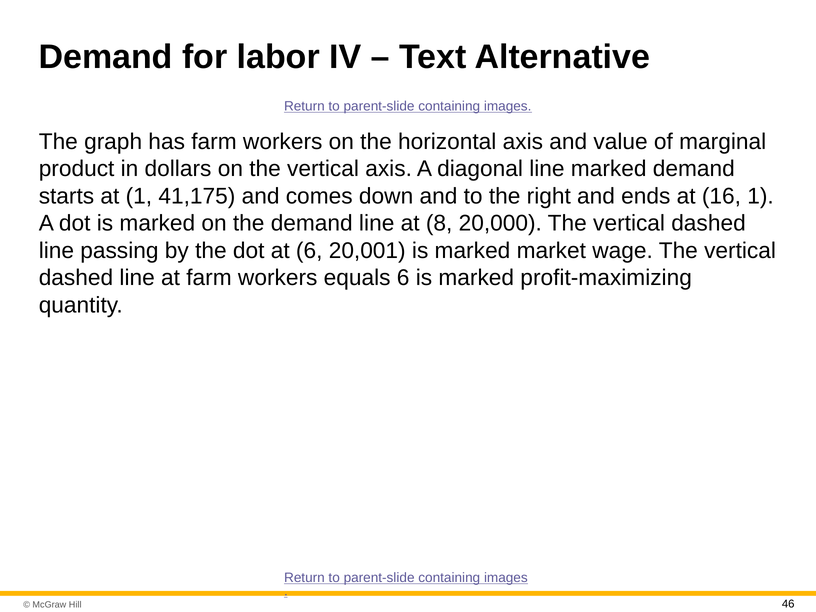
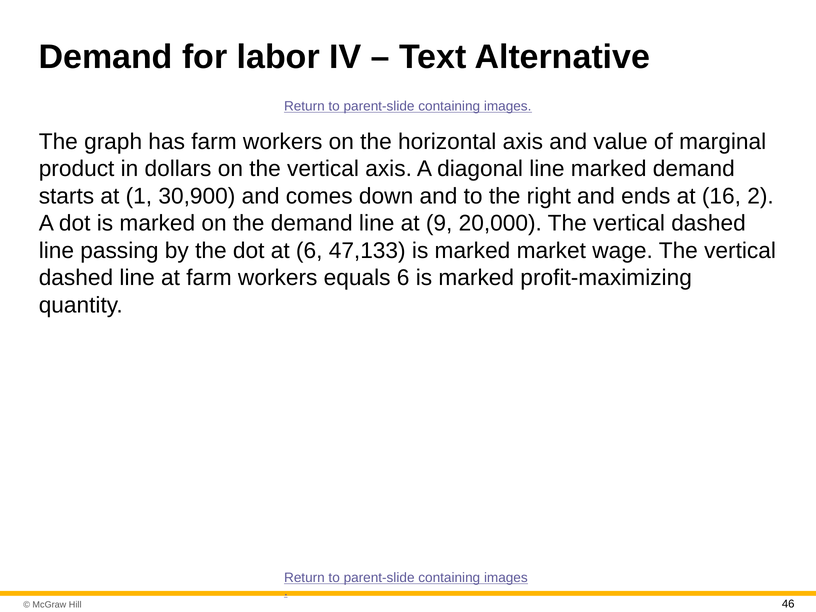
41,175: 41,175 -> 30,900 (197, 196)
16 1: 1 -> 2 (761, 196)
8: 8 -> 9 (439, 223)
20,001: 20,001 -> 47,133 (367, 251)
